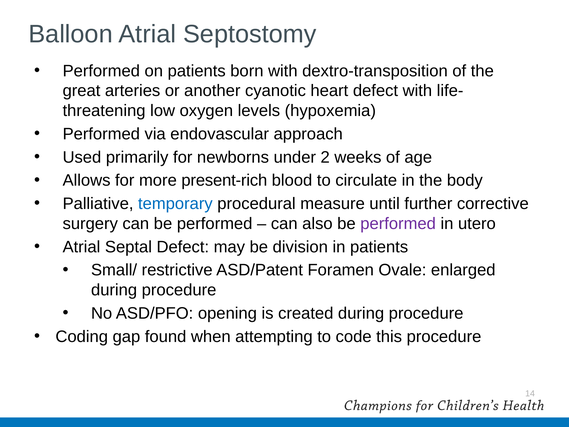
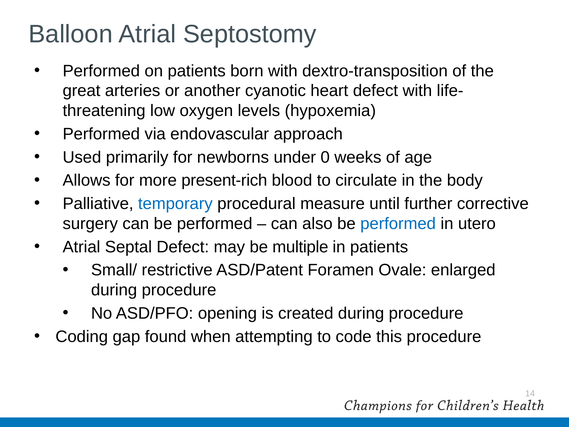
2: 2 -> 0 (325, 157)
performed colour: purple -> blue (398, 224)
division: division -> multiple (300, 247)
